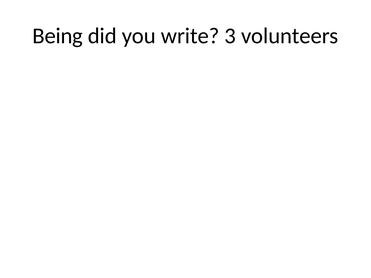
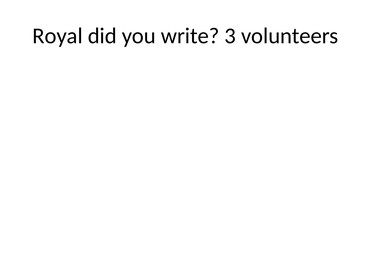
Being: Being -> Royal (58, 36)
